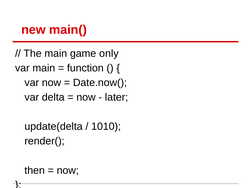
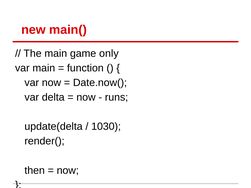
later: later -> runs (117, 97)
1010: 1010 -> 1030 (106, 127)
